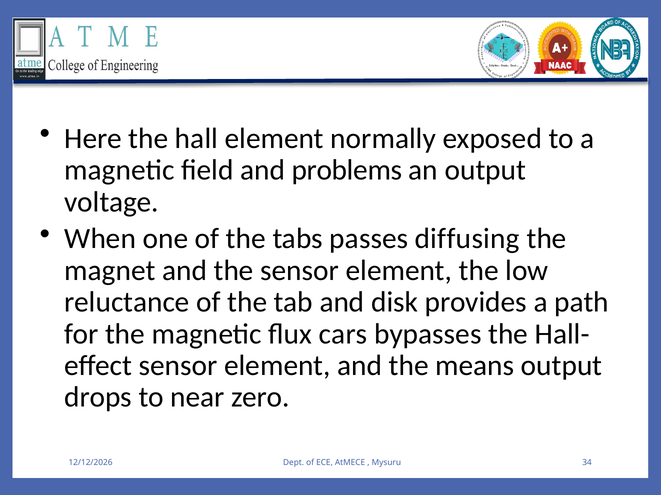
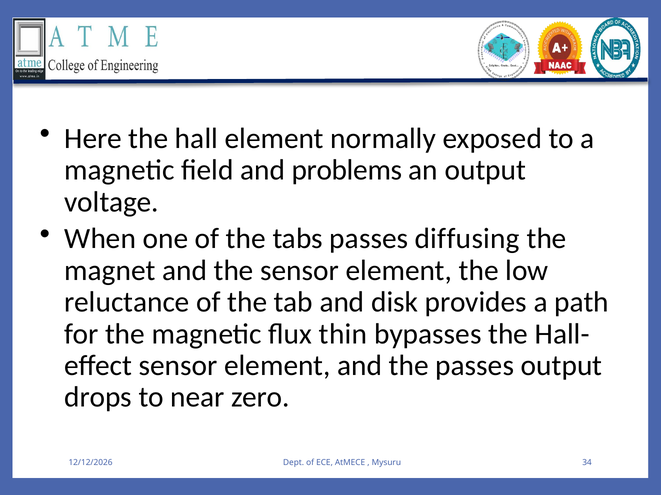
cars: cars -> thin (343, 334)
the means: means -> passes (475, 366)
